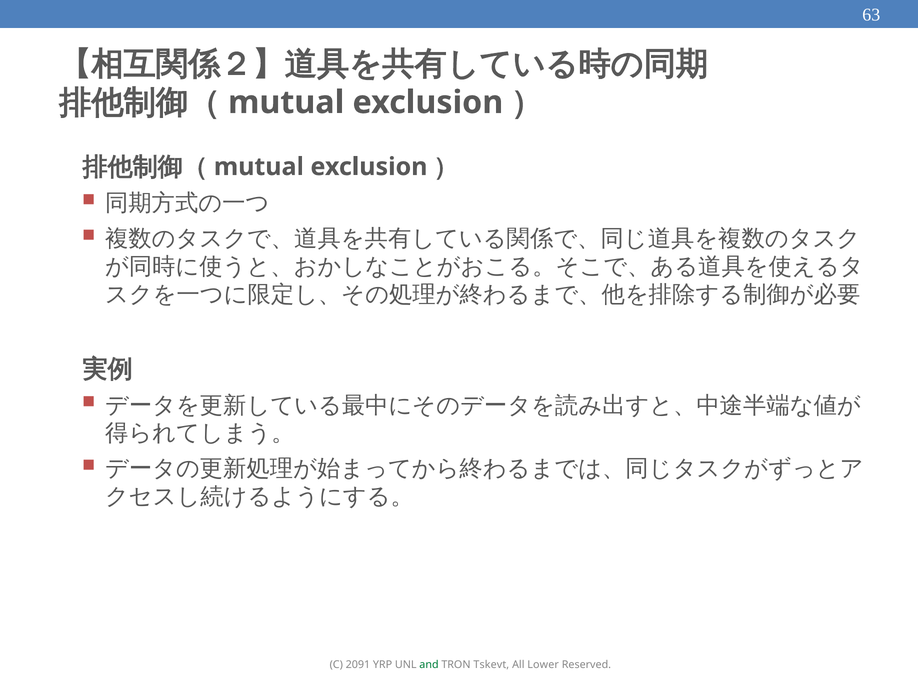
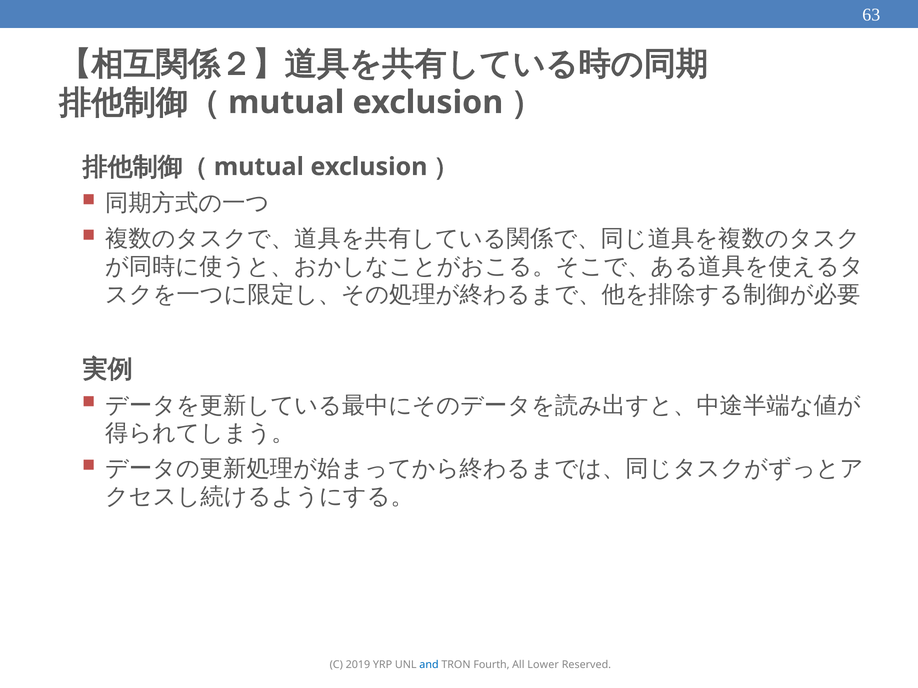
2091: 2091 -> 2019 (358, 665)
and colour: green -> blue (429, 665)
Tskevt: Tskevt -> Fourth (491, 665)
